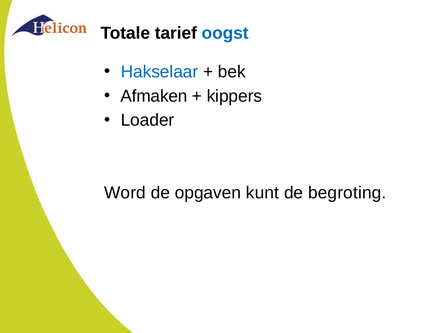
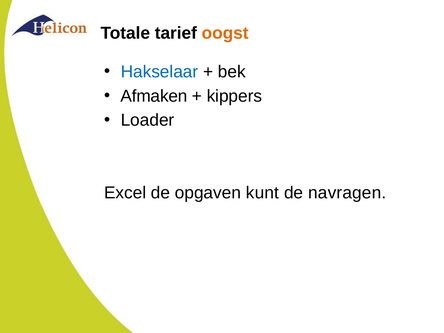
oogst colour: blue -> orange (225, 33)
Word: Word -> Excel (125, 193)
begroting: begroting -> navragen (347, 193)
